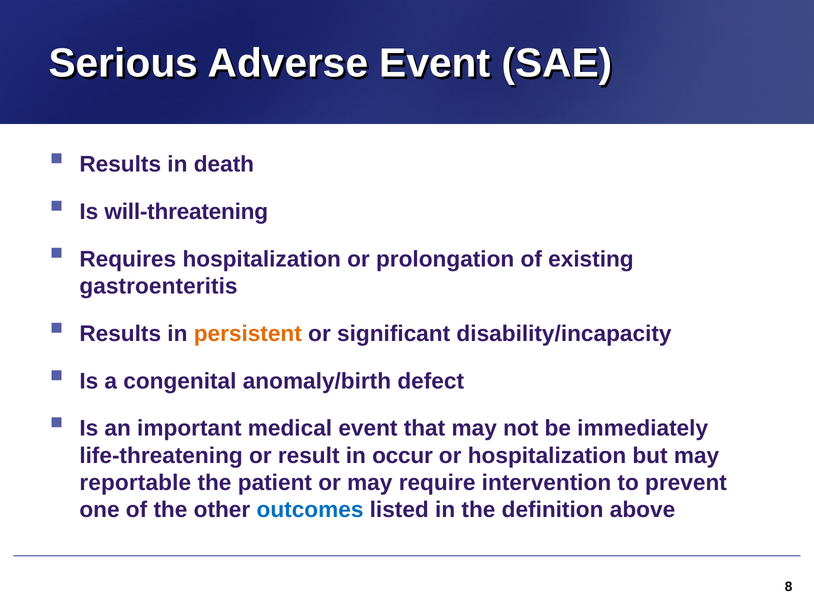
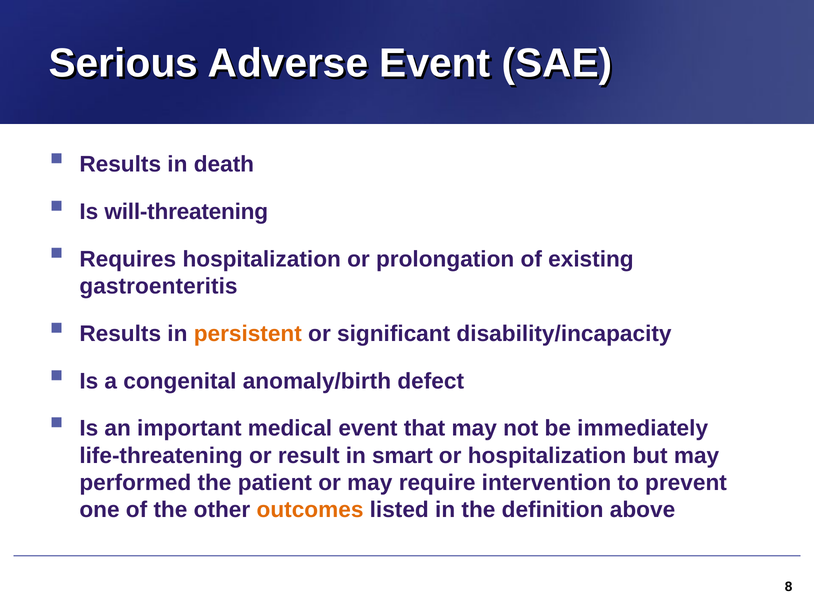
occur: occur -> smart (402, 456)
reportable: reportable -> performed (135, 483)
outcomes colour: blue -> orange (310, 510)
